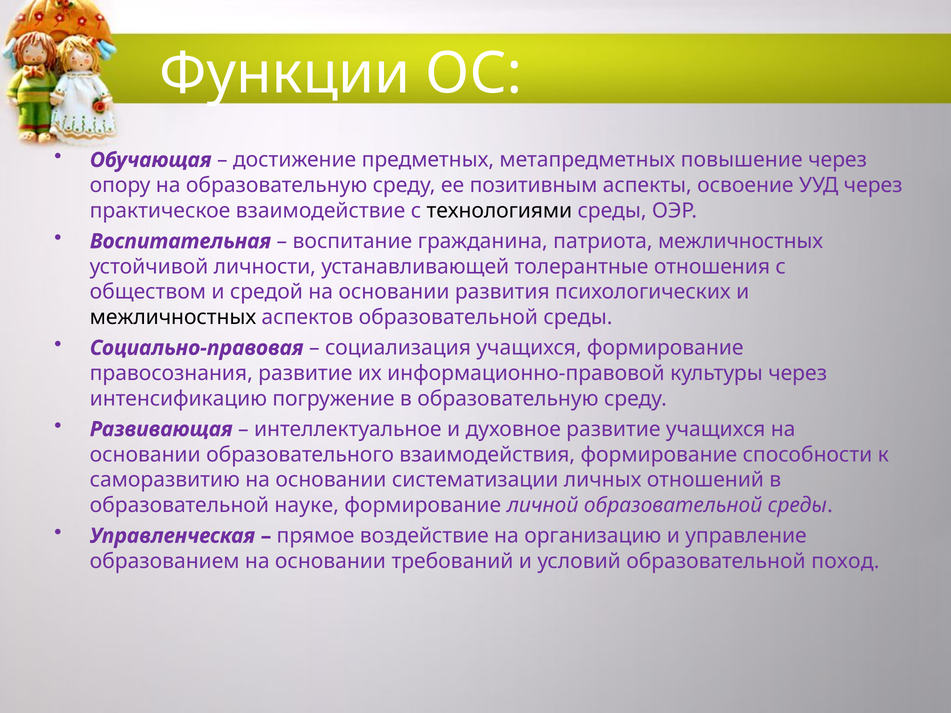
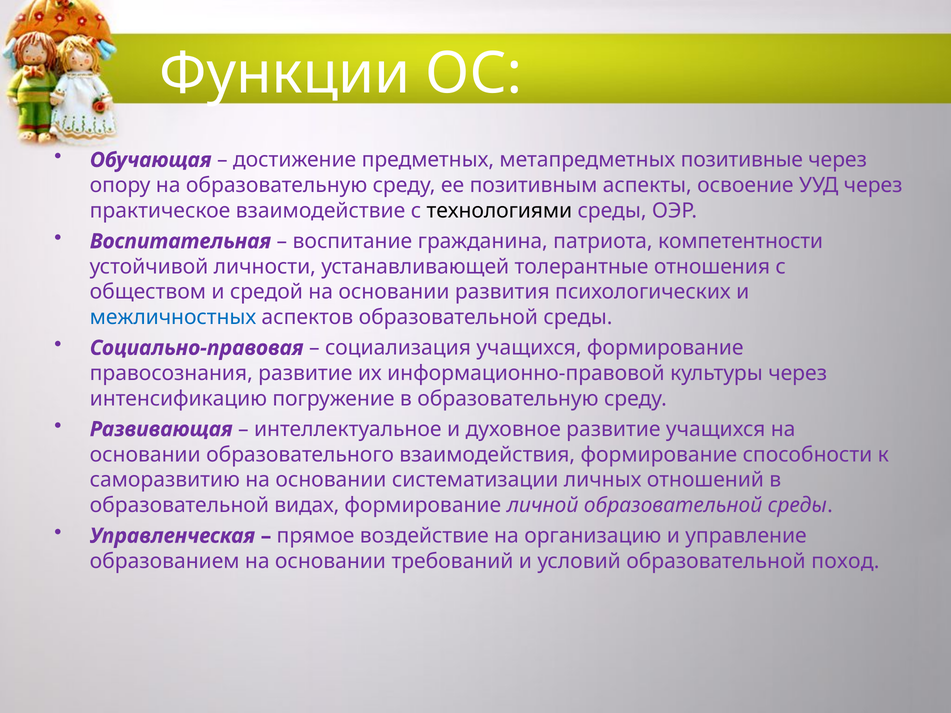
повышение: повышение -> позитивные (742, 160)
патриота межличностных: межличностных -> компетентности (741, 241)
межличностных colour: black -> blue (173, 317)
науке: науке -> видах (307, 505)
